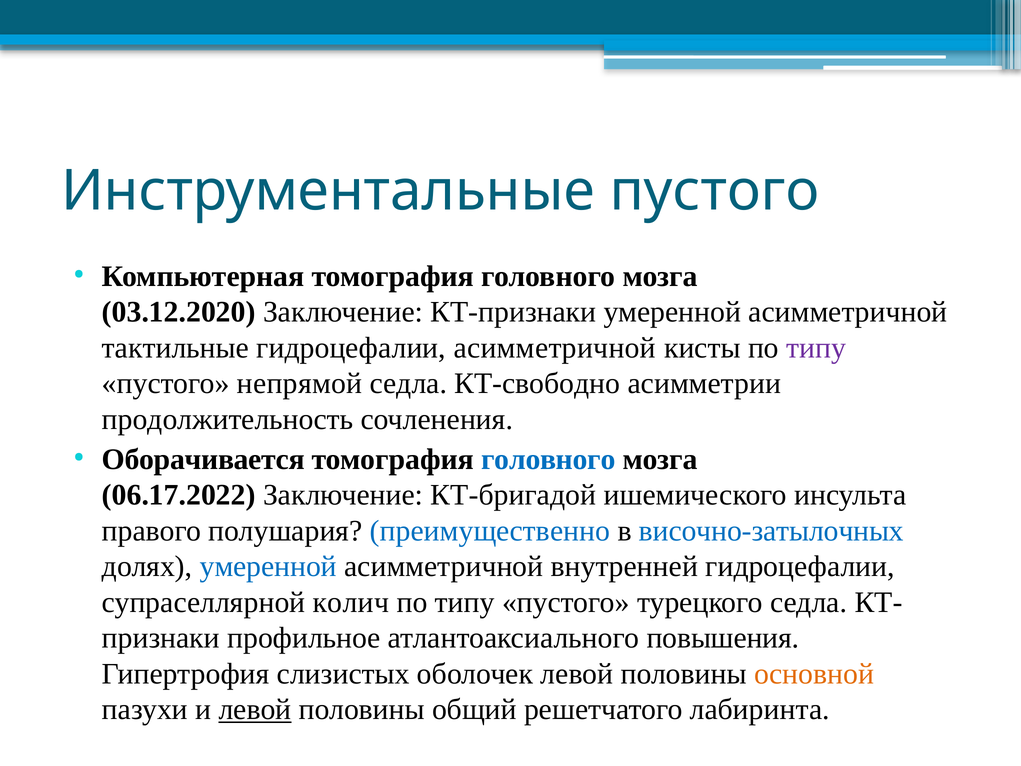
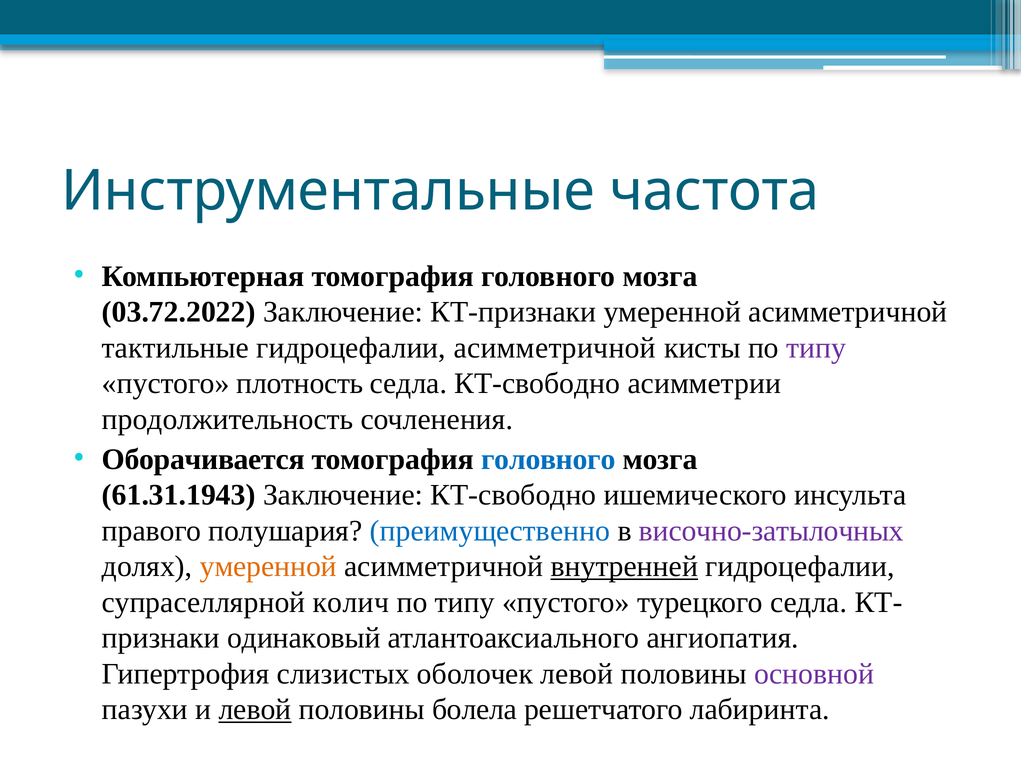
Инструментальные пустого: пустого -> частота (715, 191)
03.12.2020: 03.12.2020 -> 03.72.2022 (179, 312)
непрямой: непрямой -> плотность (300, 383)
06.17.2022: 06.17.2022 -> 61.31.1943 (179, 495)
Заключение КТ-бригадой: КТ-бригадой -> КТ-свободно (513, 495)
височно-затылочных colour: blue -> purple (771, 531)
умеренной colour: blue -> orange (268, 566)
внутренней underline: none -> present (624, 566)
профильное: профильное -> одинаковый (304, 638)
повышения: повышения -> ангиопатия (723, 638)
основной colour: orange -> purple (814, 673)
общий: общий -> болела (475, 709)
